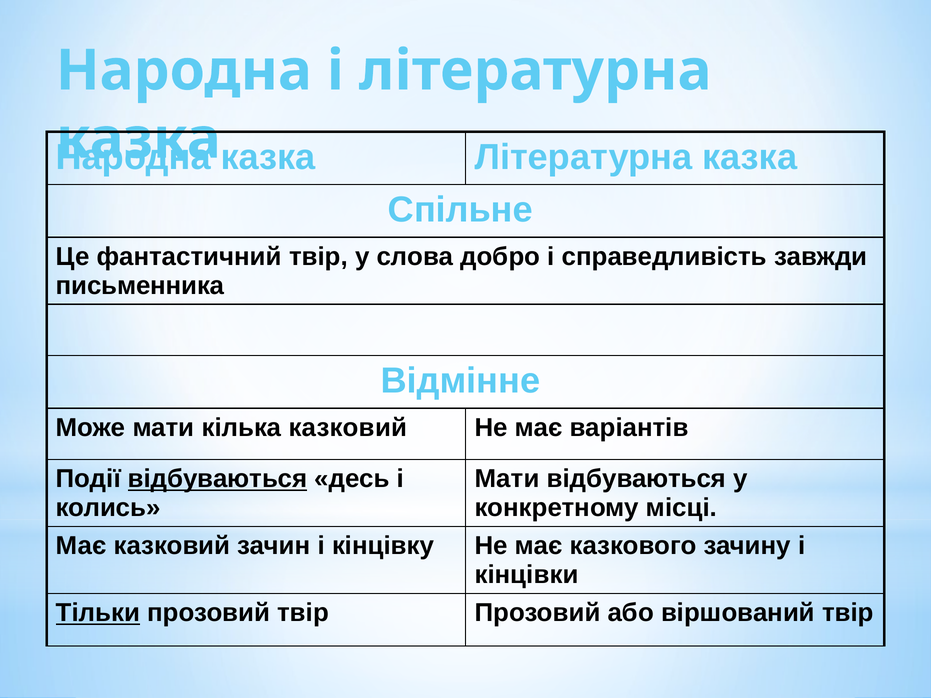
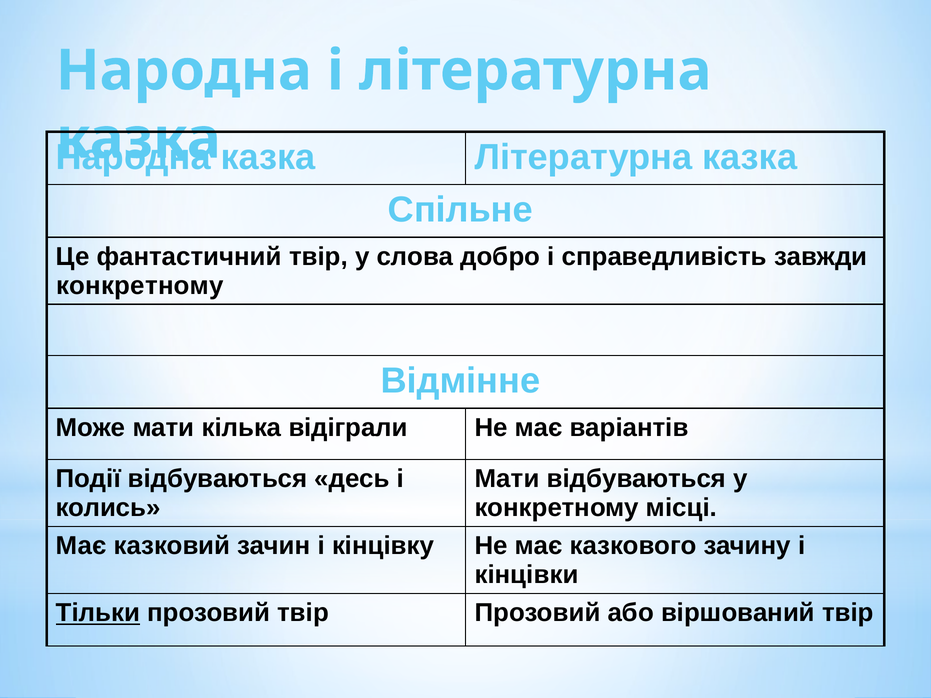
письменника: письменника -> конкретному (140, 286)
кілька казковий: казковий -> відіграли (348, 428)
відбуваються underline: present -> none (218, 479)
